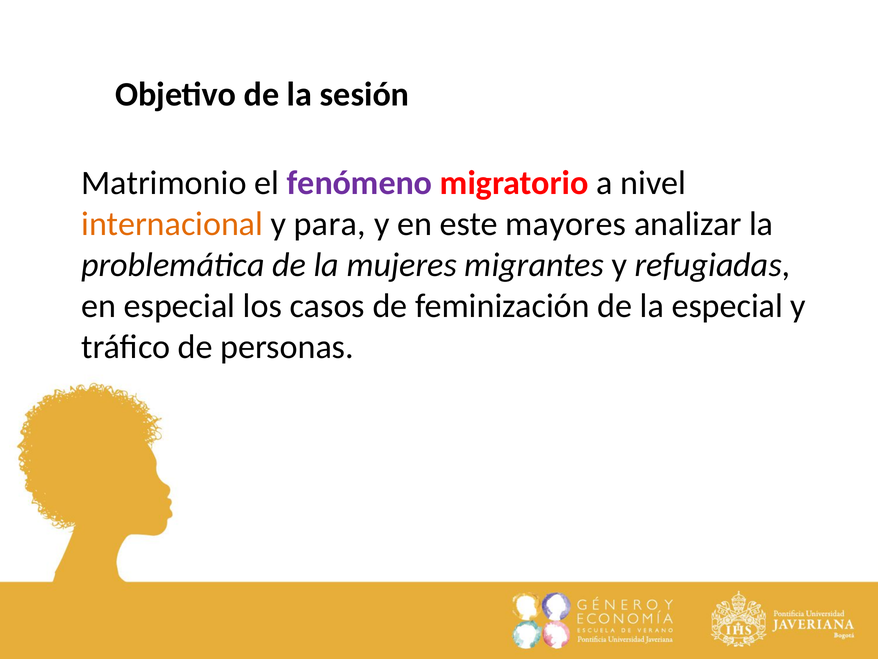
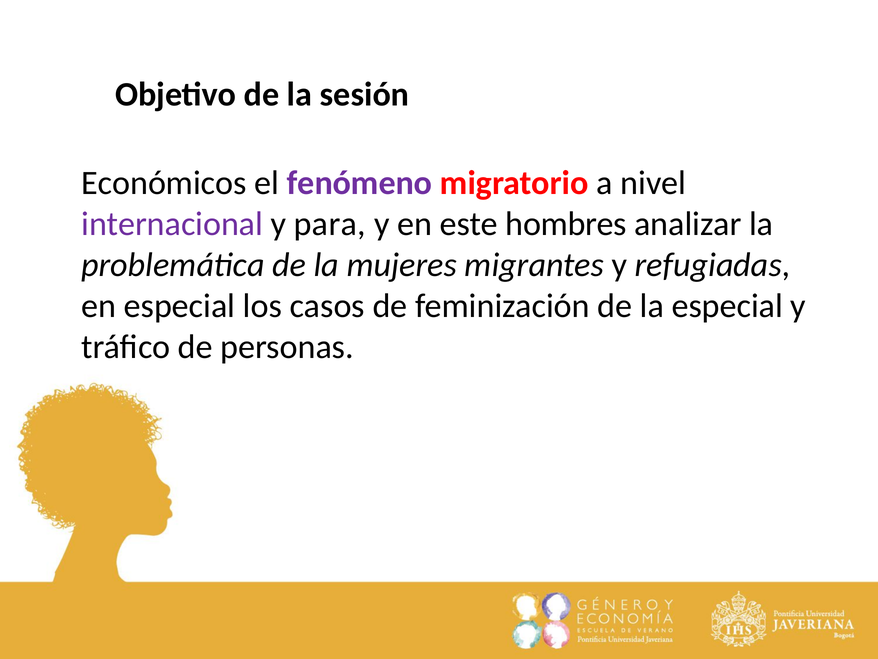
Matrimonio: Matrimonio -> Económicos (164, 183)
internacional colour: orange -> purple (172, 224)
mayores: mayores -> hombres (566, 224)
